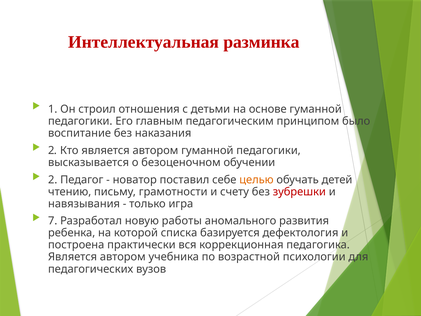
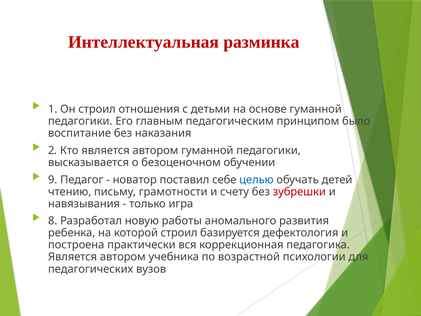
2: 2 -> 9 (53, 180)
целью colour: orange -> blue (256, 180)
7: 7 -> 8 (53, 221)
которой списка: списка -> строил (179, 233)
